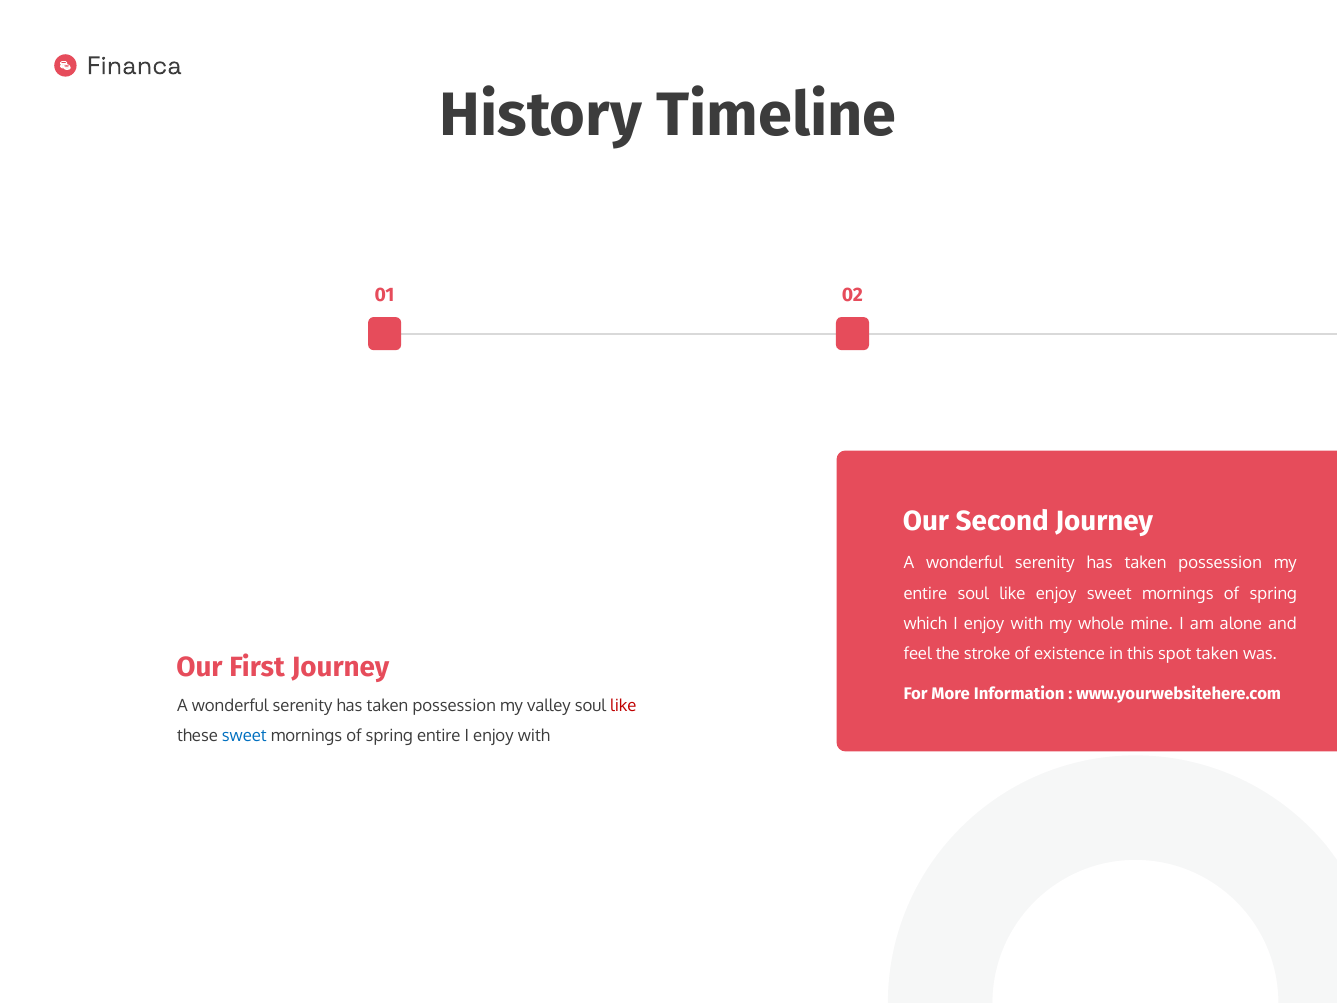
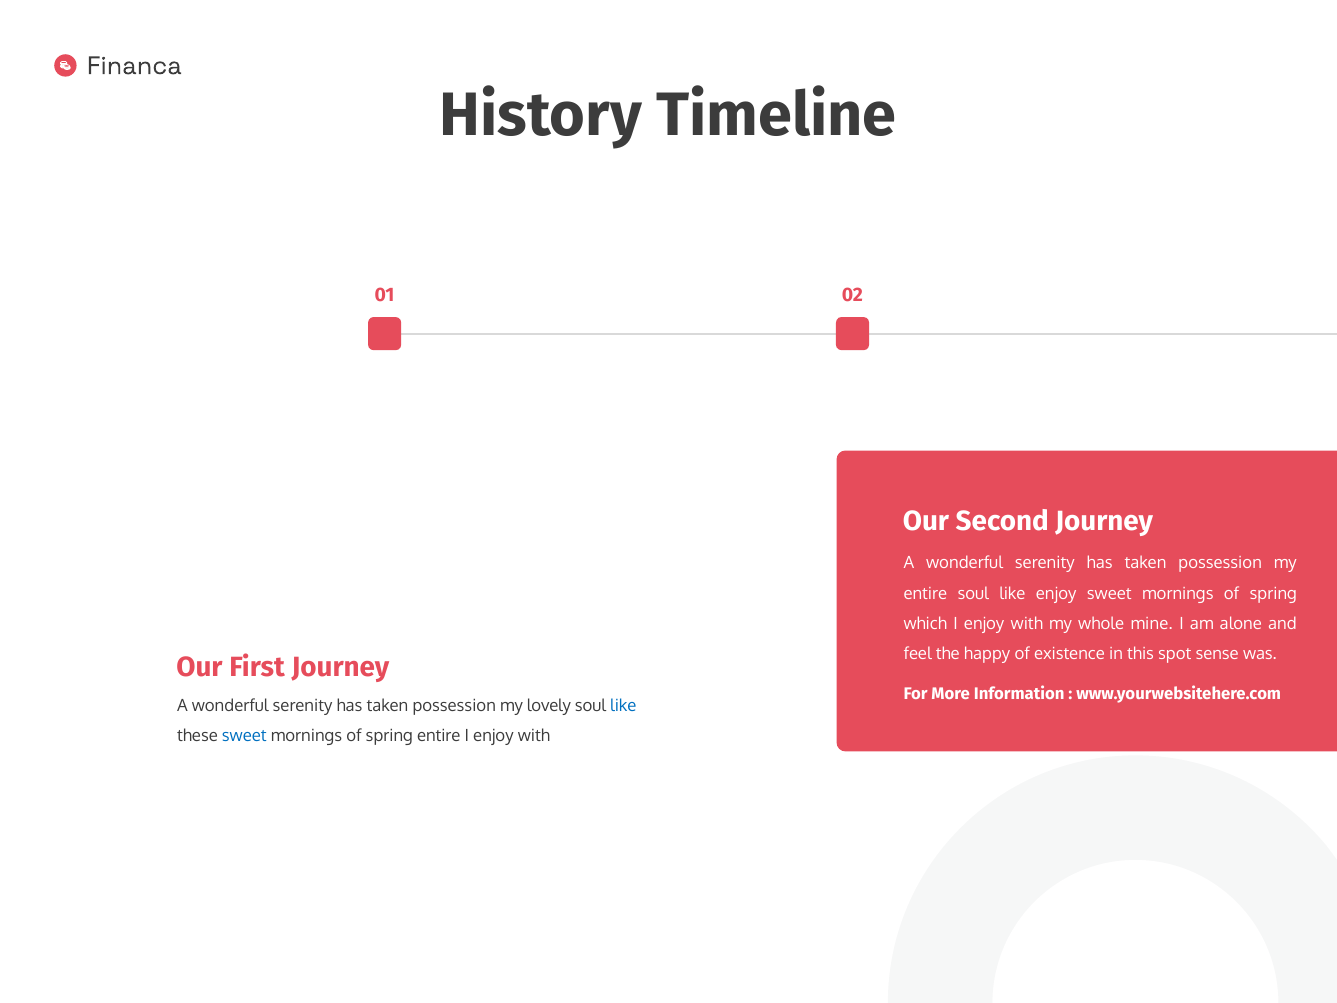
stroke: stroke -> happy (987, 654)
spot taken: taken -> sense (1217, 654)
valley: valley -> lovely (549, 705)
like colour: red -> blue (623, 705)
